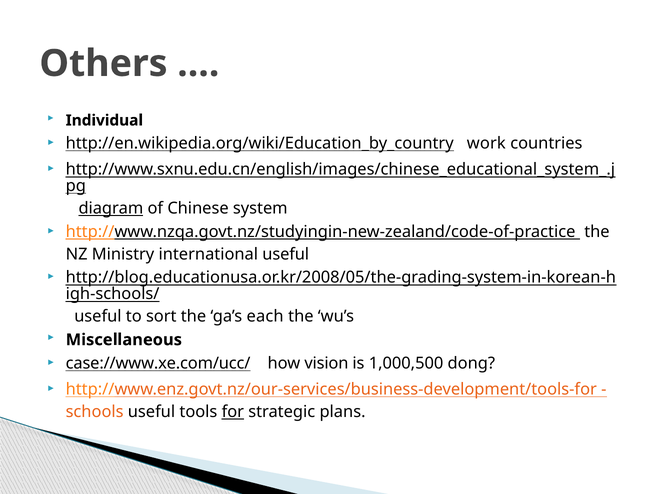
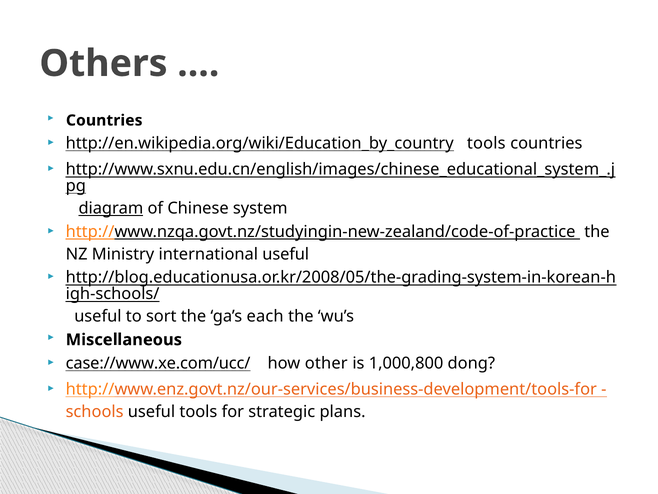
Individual: Individual -> Countries (104, 120)
http://en.wikipedia.org/wiki/Education_by_country work: work -> tools (486, 143)
vision: vision -> other (326, 363)
1,000,500: 1,000,500 -> 1,000,800 (406, 363)
for underline: present -> none (233, 411)
